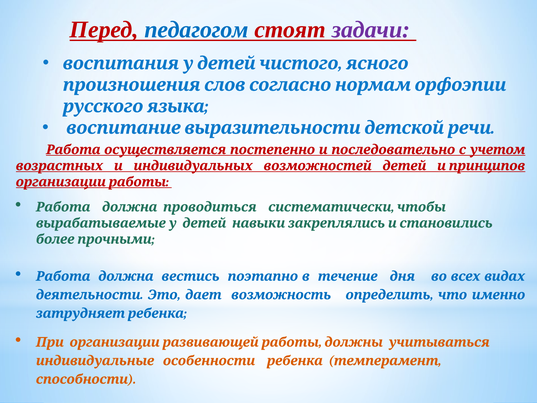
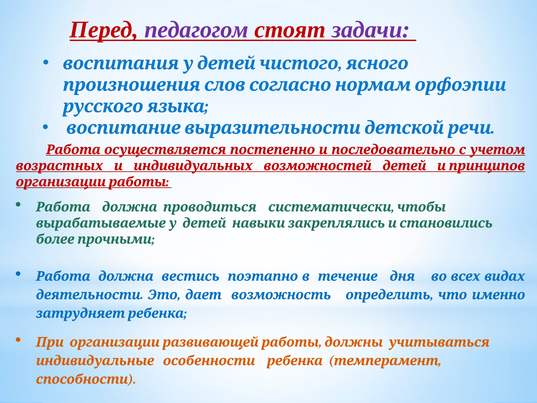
педагогом colour: blue -> purple (196, 30)
